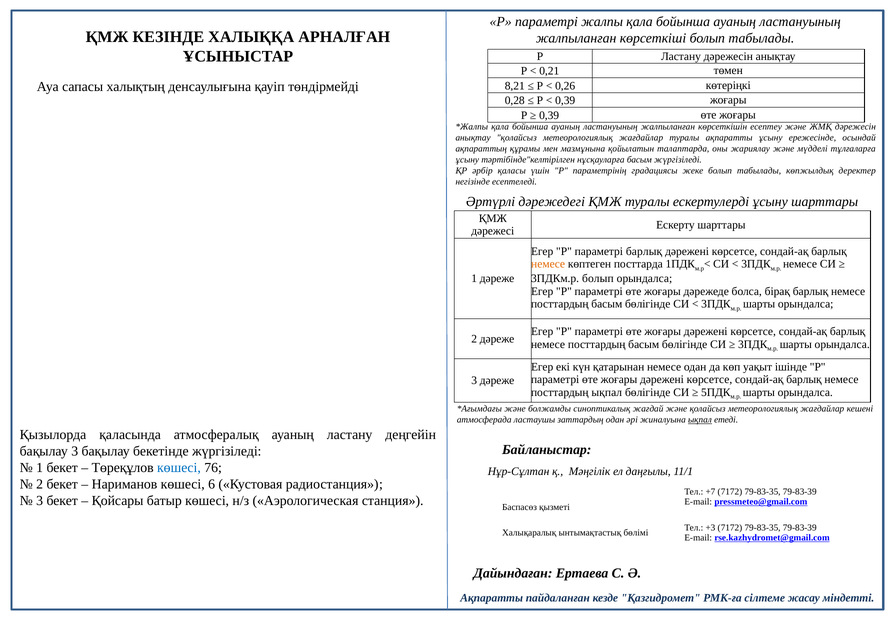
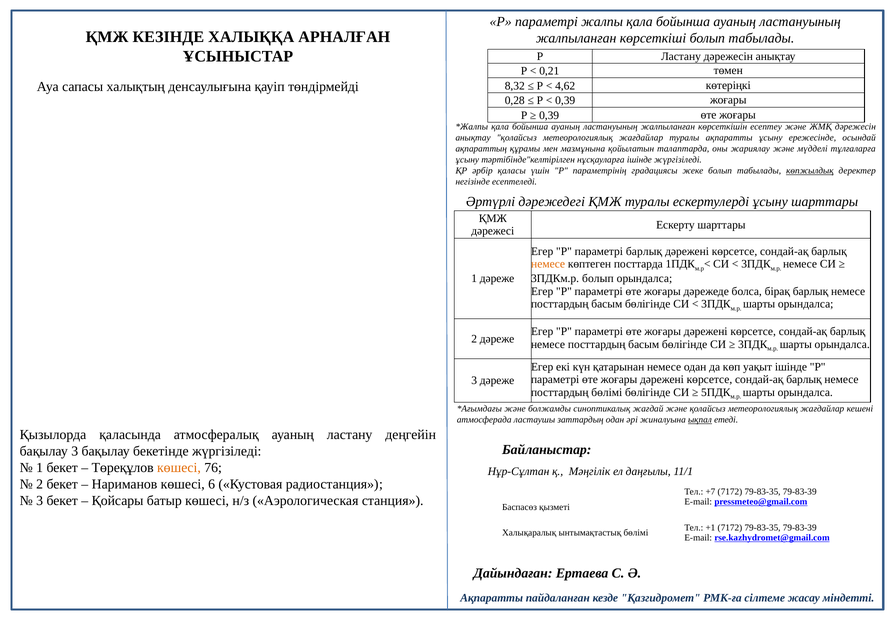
8,21: 8,21 -> 8,32 (515, 86)
0,26: 0,26 -> 4,62 (565, 86)
нұсқауларға басым: басым -> ішінде (639, 160)
көпжылдық underline: none -> present (810, 171)
посттардың ықпал: ықпал -> бөлімі (607, 392)
көшесі colour: blue -> orange (179, 467)
+3: +3 -> +1 (710, 527)
